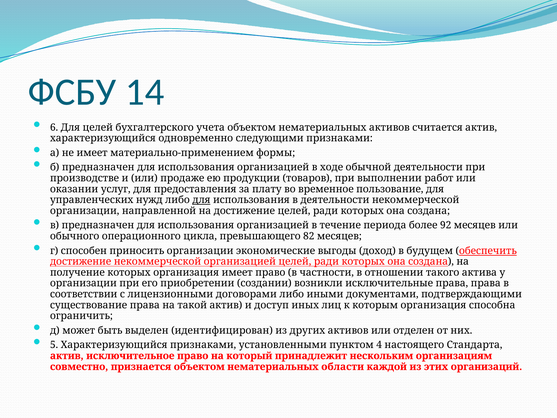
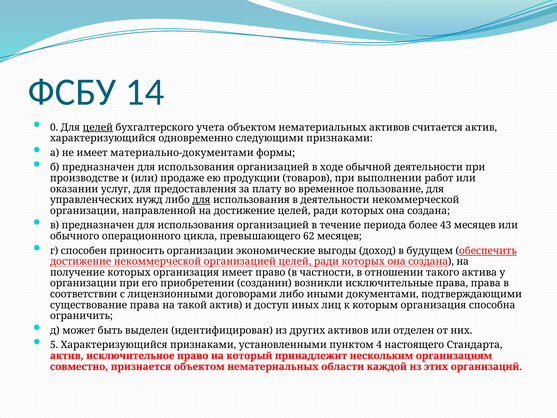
6: 6 -> 0 (54, 127)
целей underline: none -> present (98, 127)
материально-применением: материально-применением -> материально-документами (182, 153)
92: 92 -> 43 (446, 225)
82: 82 -> 62 (309, 236)
